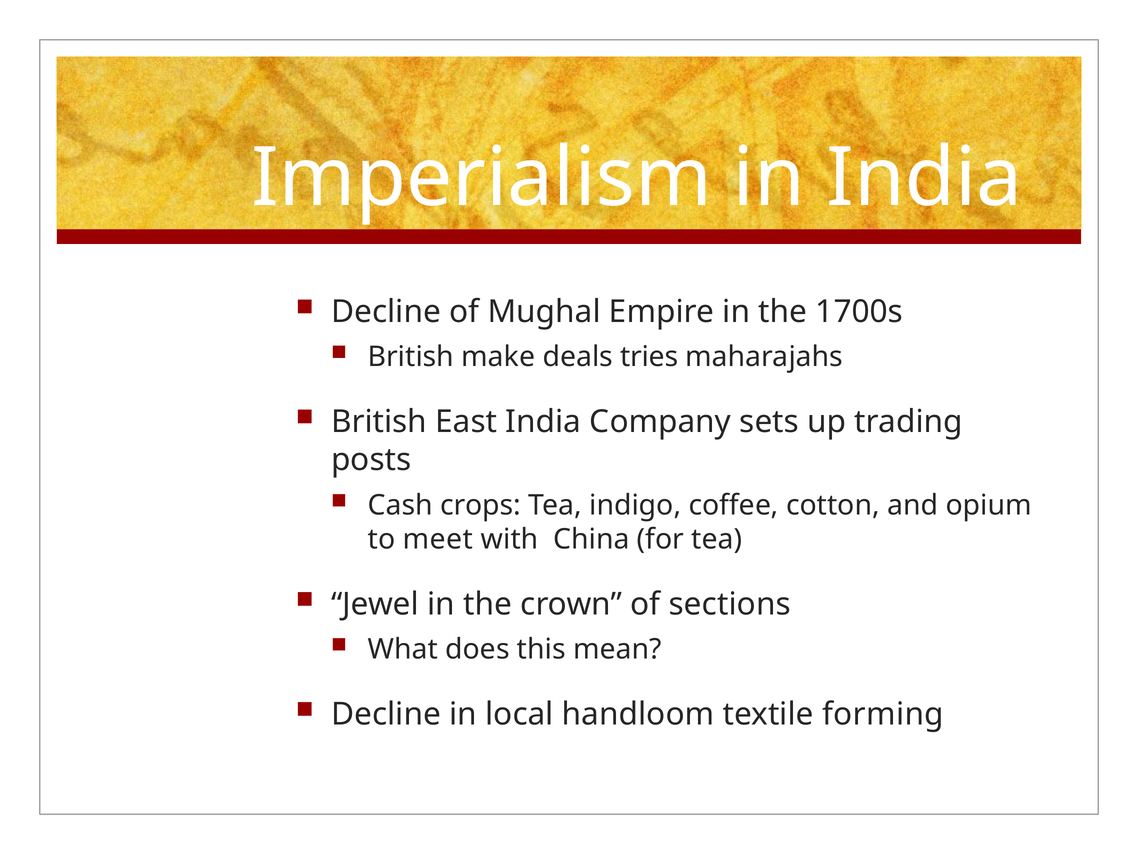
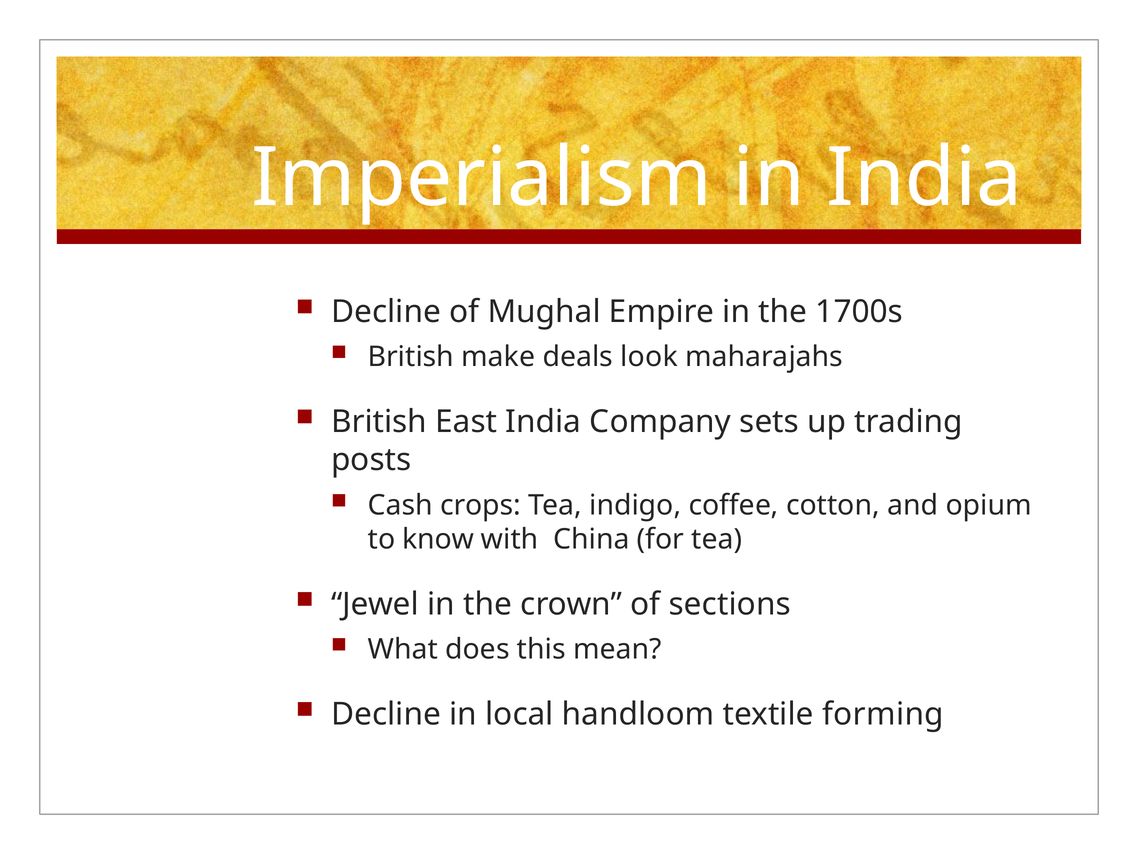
tries: tries -> look (649, 357)
meet: meet -> know (438, 539)
